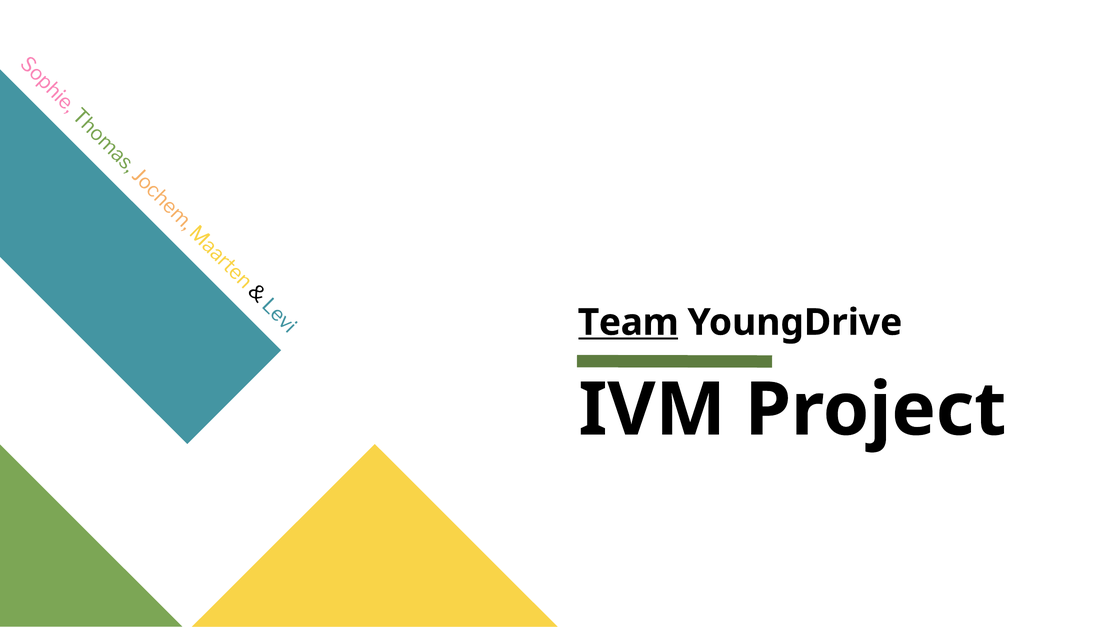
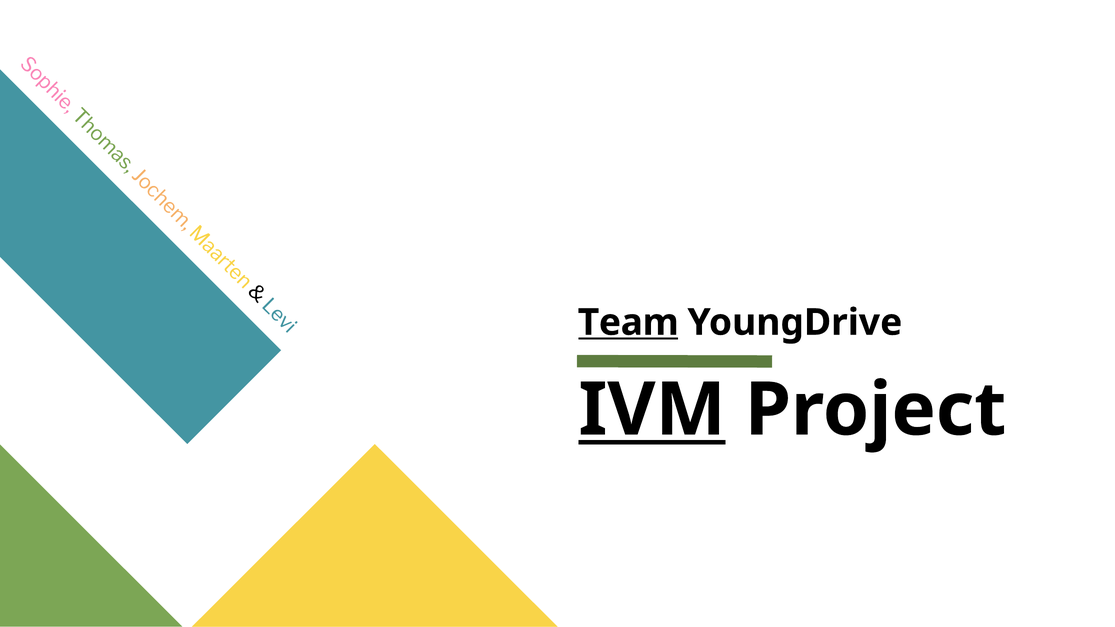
IVM underline: none -> present (652, 410)
